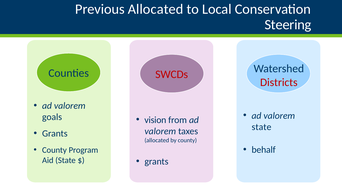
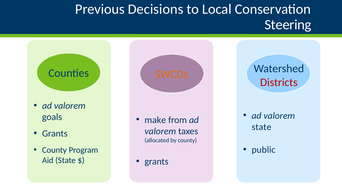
Previous Allocated: Allocated -> Decisions (156, 9)
SWCDs colour: red -> orange (172, 74)
vision: vision -> make (155, 120)
behalf: behalf -> public (264, 150)
